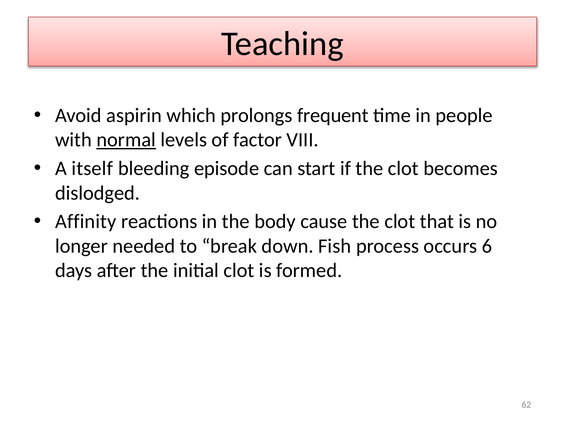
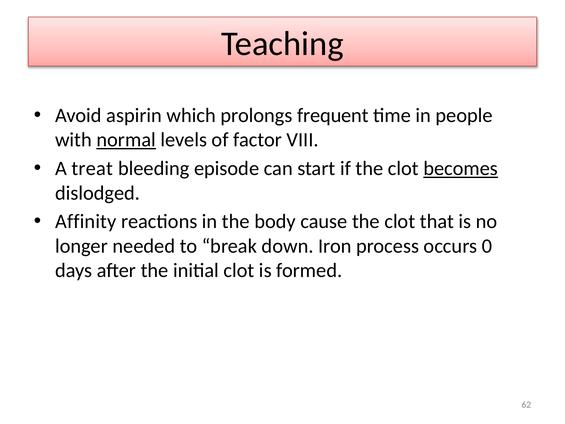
itself: itself -> treat (92, 168)
becomes underline: none -> present (461, 168)
Fish: Fish -> Iron (335, 246)
6: 6 -> 0 (487, 246)
